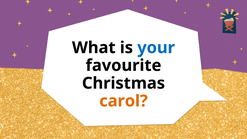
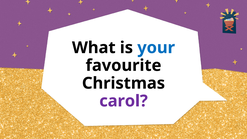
carol colour: orange -> purple (124, 101)
